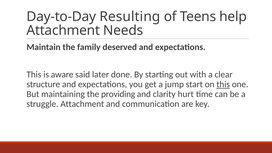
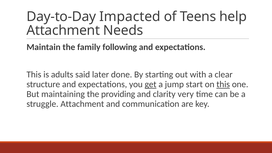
Resulting: Resulting -> Impacted (130, 17)
deserved: deserved -> following (120, 47)
aware: aware -> adults (62, 75)
get underline: none -> present (151, 84)
hurt: hurt -> very (186, 94)
